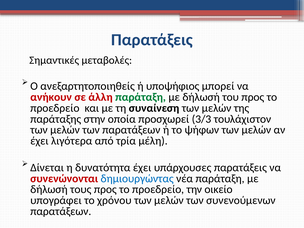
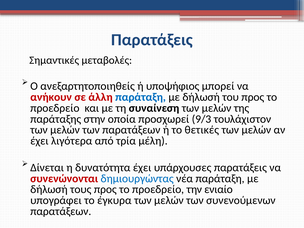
παράταξη colour: green -> blue (141, 97)
3/3: 3/3 -> 9/3 (202, 119)
ψήφων: ψήφων -> θετικές (202, 130)
οικείο: οικείο -> ενιαίο (219, 189)
χρόνου: χρόνου -> έγκυρα (114, 200)
